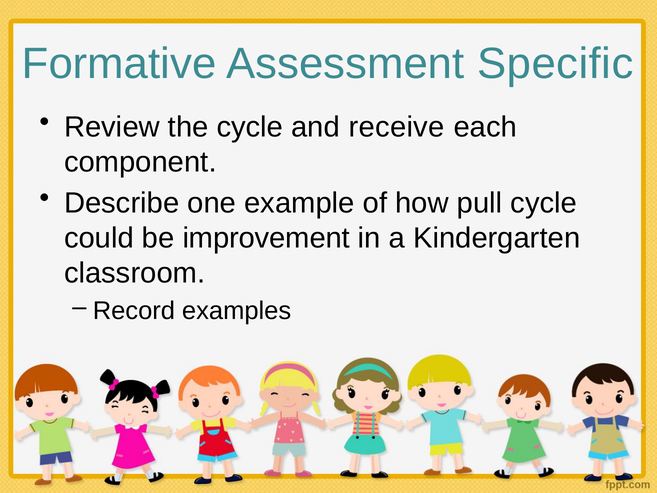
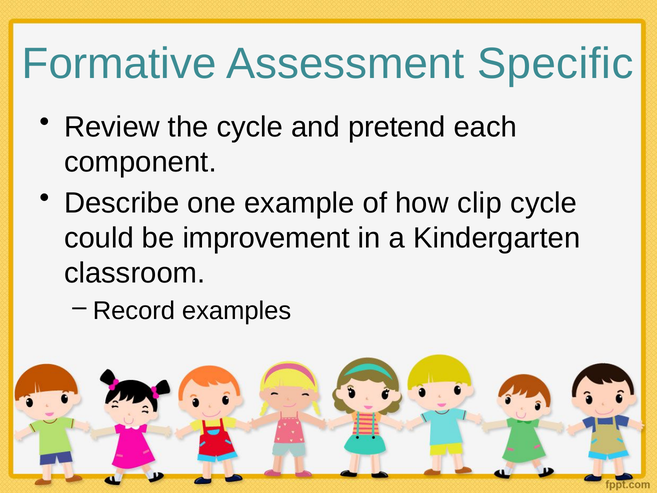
receive: receive -> pretend (397, 127)
pull: pull -> clip (479, 203)
